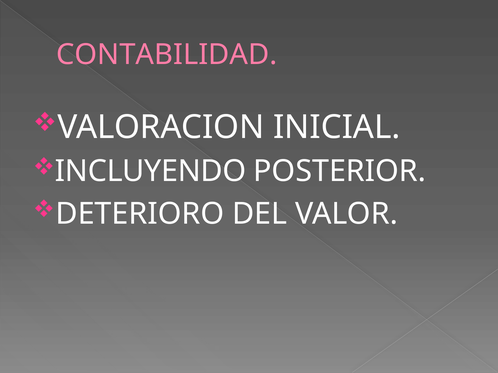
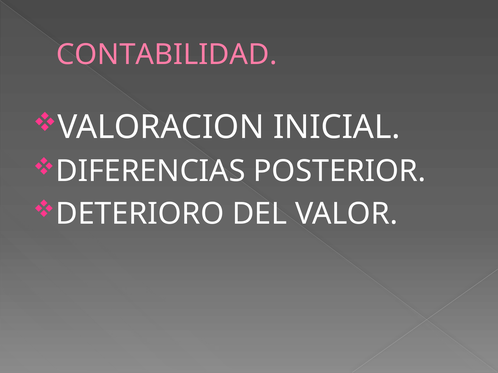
INCLUYENDO: INCLUYENDO -> DIFERENCIAS (150, 171)
